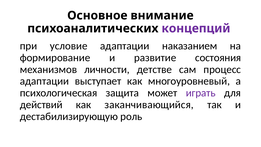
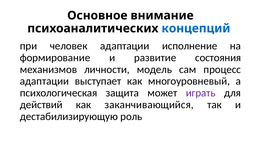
концепций colour: purple -> blue (196, 28)
условие: условие -> человек (69, 46)
наказанием: наказанием -> исполнение (190, 46)
детстве: детстве -> модель (154, 69)
